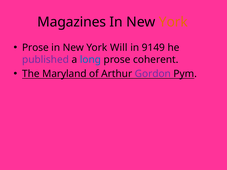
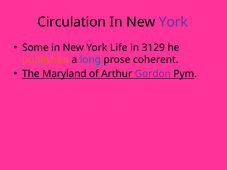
Magazines: Magazines -> Circulation (72, 22)
York colour: orange -> purple (173, 22)
Prose: Prose -> Some (35, 48)
Will: Will -> Life (119, 48)
9149: 9149 -> 3129 (153, 48)
published colour: purple -> orange (46, 60)
